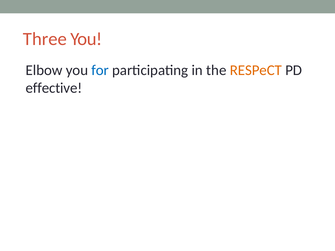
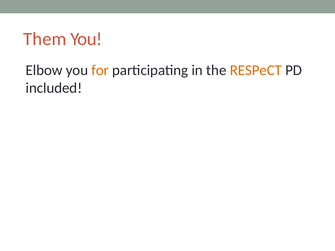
Three: Three -> Them (45, 39)
for colour: blue -> orange (100, 70)
effective: effective -> included (54, 88)
